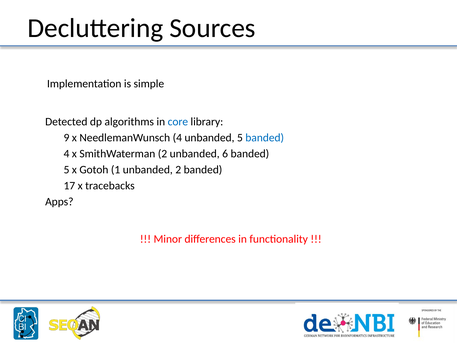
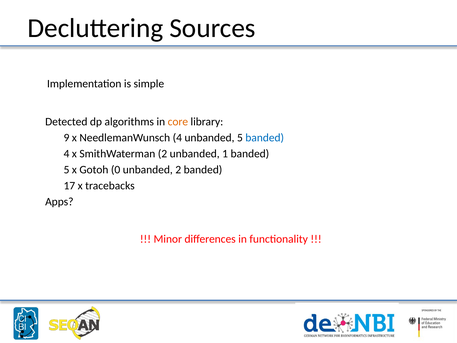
core colour: blue -> orange (178, 122)
6: 6 -> 1 (225, 154)
1: 1 -> 0 (116, 170)
